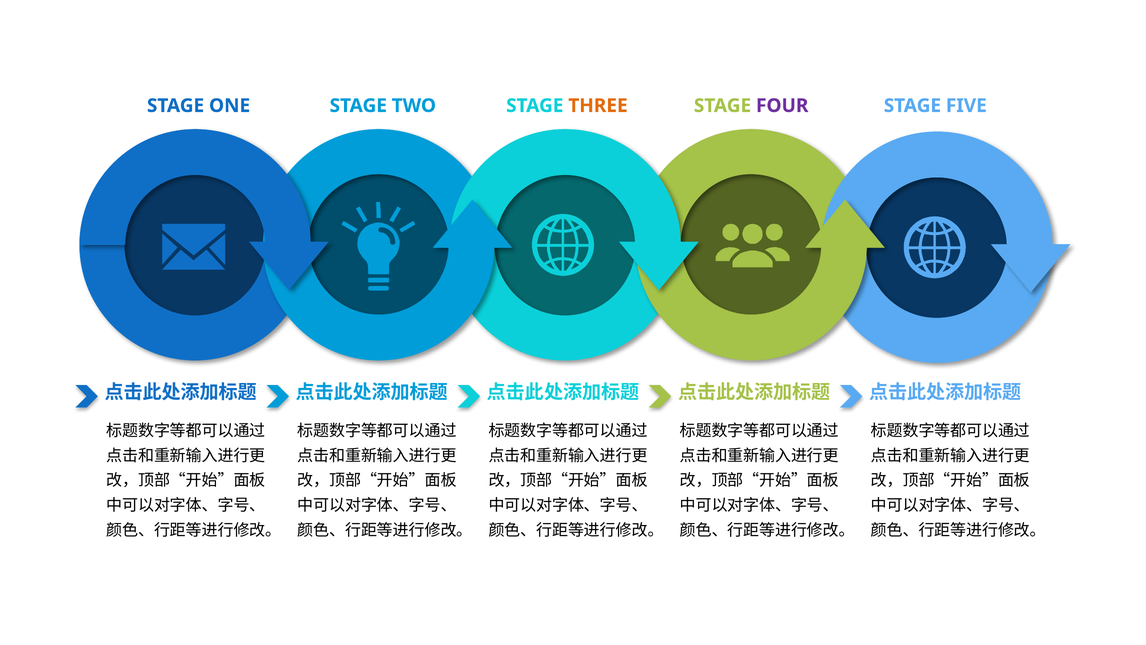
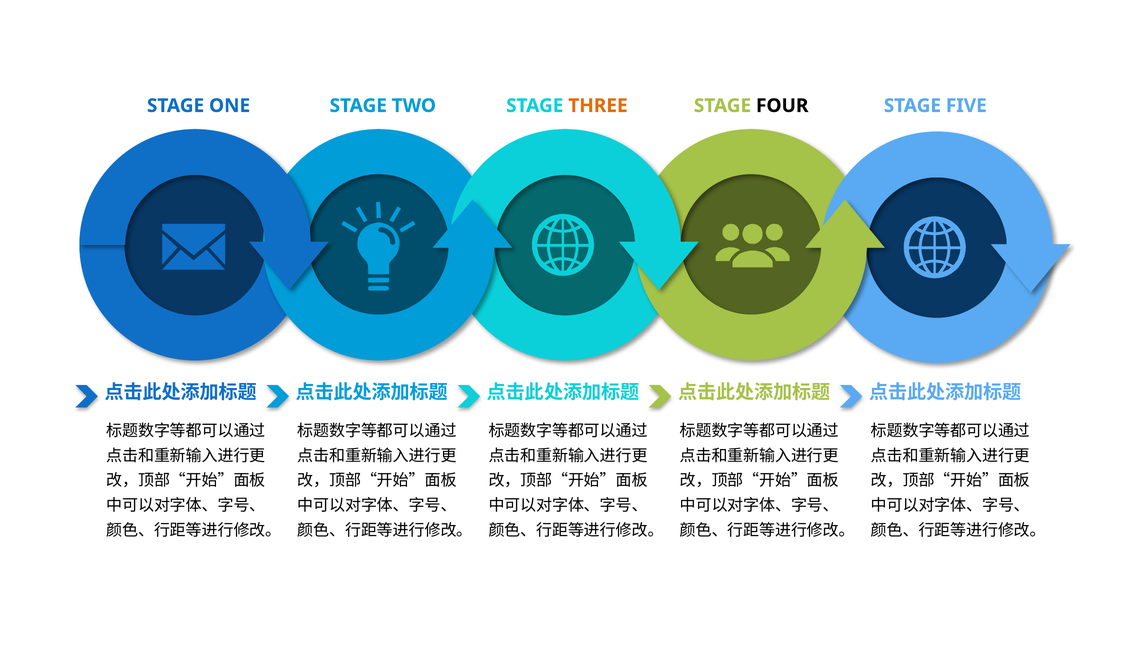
FOUR colour: purple -> black (782, 106)
